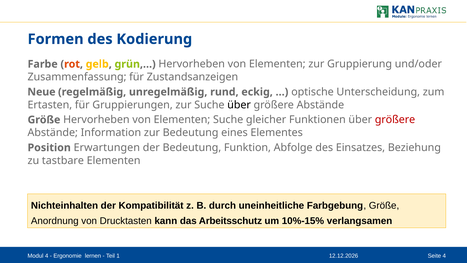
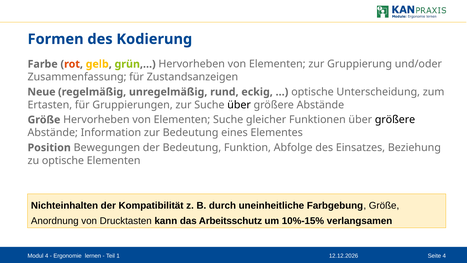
größere colour: red -> black (395, 120)
Erwartungen: Erwartungen -> Bewegungen (107, 147)
zu tastbare: tastbare -> optische (63, 160)
